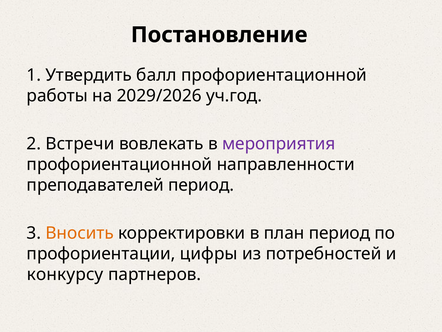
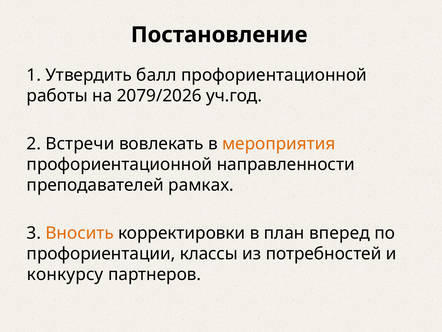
2029/2026: 2029/2026 -> 2079/2026 (159, 96)
мероприятия colour: purple -> orange (279, 144)
преподавателей период: период -> рамках (201, 185)
план период: период -> вперед (339, 233)
цифры: цифры -> классы (209, 253)
